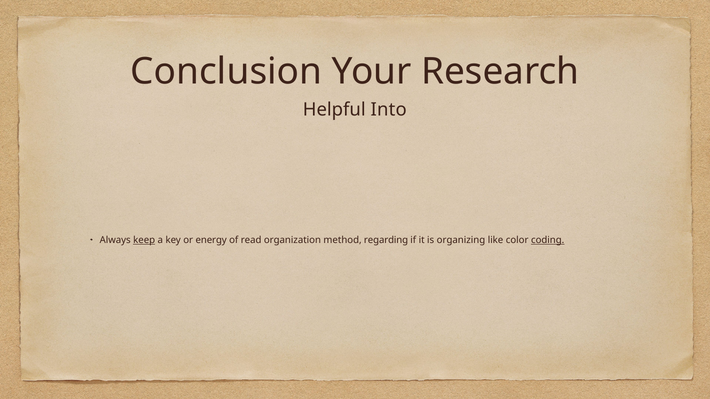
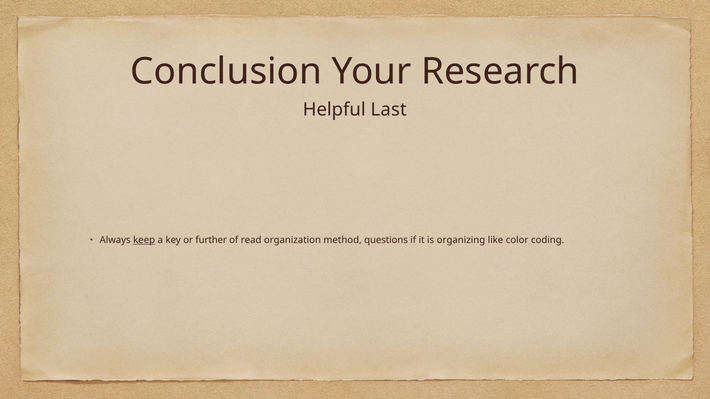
Into: Into -> Last (389, 110)
energy: energy -> further (211, 240)
regarding: regarding -> questions (386, 240)
coding underline: present -> none (548, 240)
